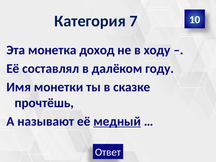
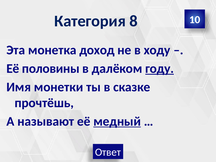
7: 7 -> 8 (133, 21)
составлял: составлял -> половины (51, 69)
году underline: none -> present (160, 69)
